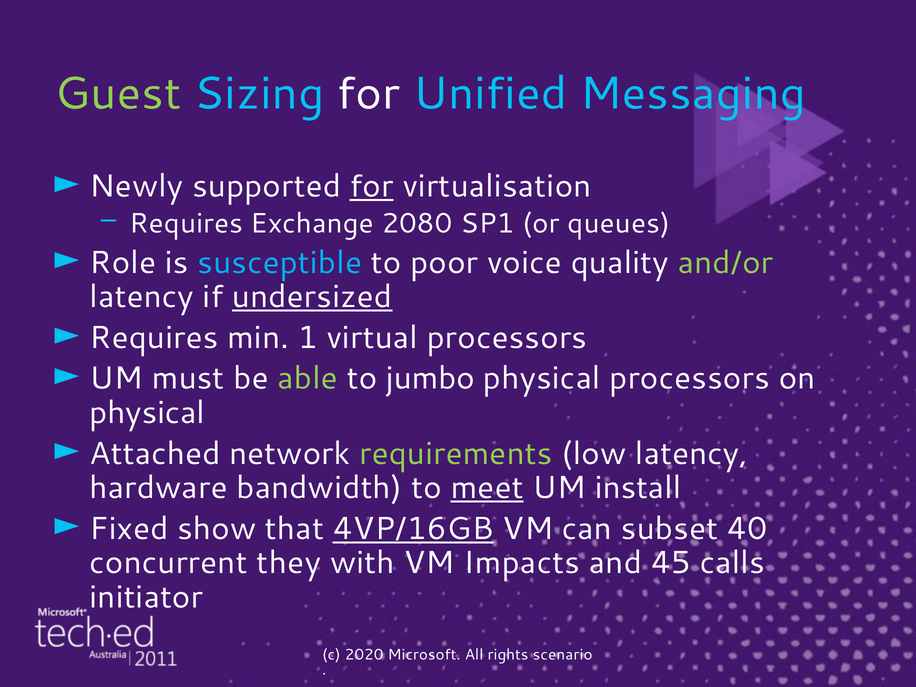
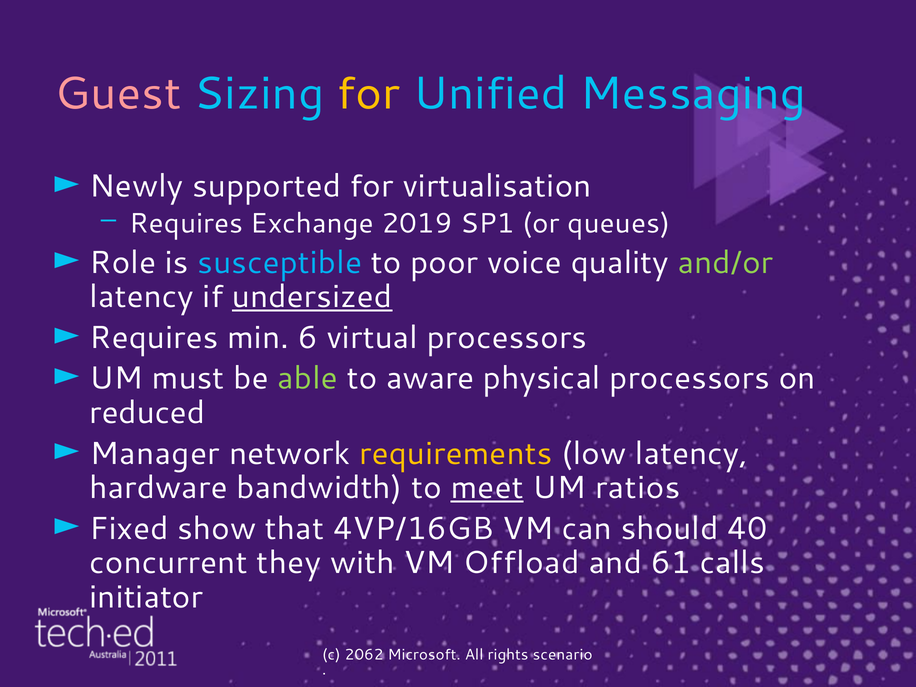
Guest colour: light green -> pink (118, 94)
for colour: white -> yellow (368, 94)
for underline: present -> none (372, 186)
2080: 2080 -> 2019 (417, 223)
1: 1 -> 6 (308, 338)
jumbo: jumbo -> aware (430, 378)
physical: physical -> reduced (147, 413)
Attached: Attached -> Manager (155, 454)
requirements colour: light green -> yellow (456, 454)
install: install -> ratios (638, 488)
4VP/16GB underline: present -> none (413, 529)
subset: subset -> should (670, 529)
Impacts: Impacts -> Offload (522, 563)
45: 45 -> 61 (671, 563)
2020: 2020 -> 2062 (364, 654)
